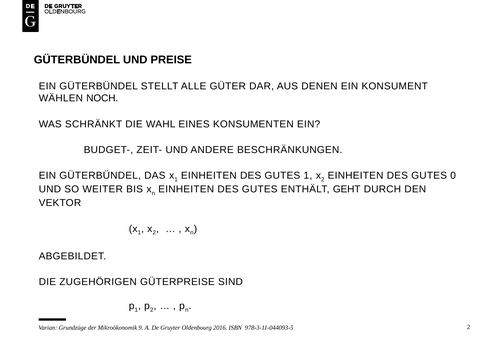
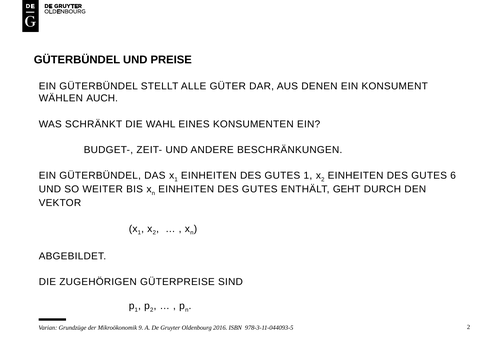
NOCH: NOCH -> AUCH (102, 98)
0: 0 -> 6 (453, 176)
